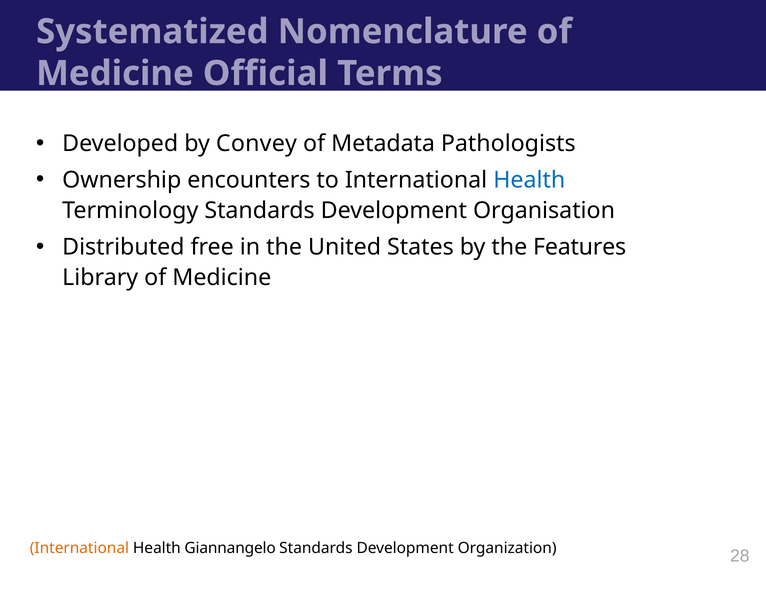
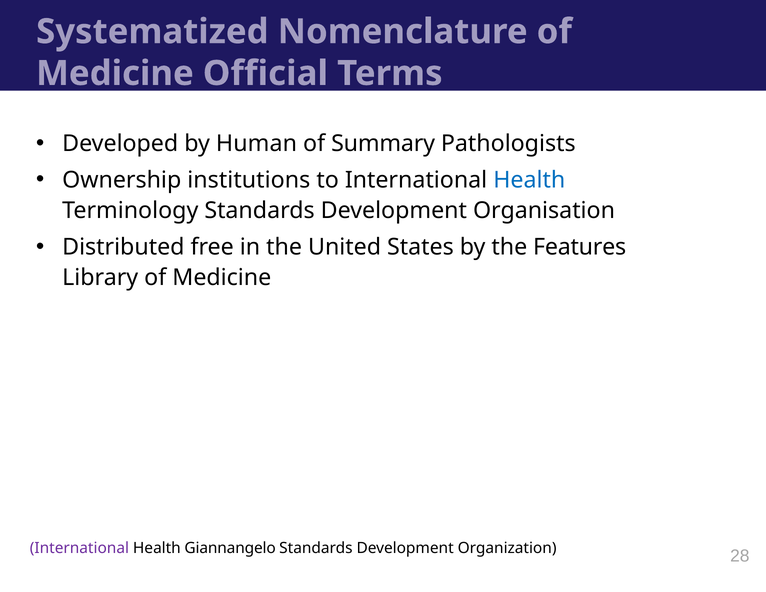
Convey: Convey -> Human (257, 144)
Metadata: Metadata -> Summary (383, 144)
encounters: encounters -> institutions (249, 180)
International colour: orange -> purple (79, 548)
